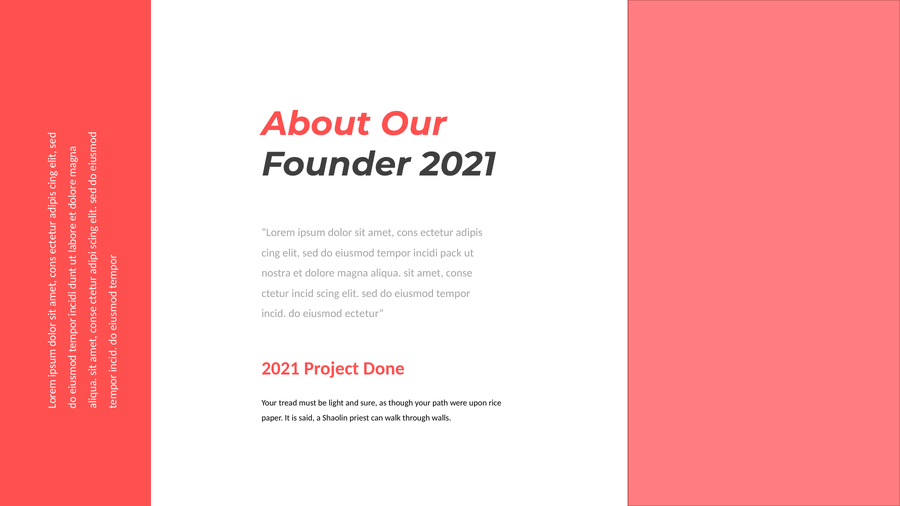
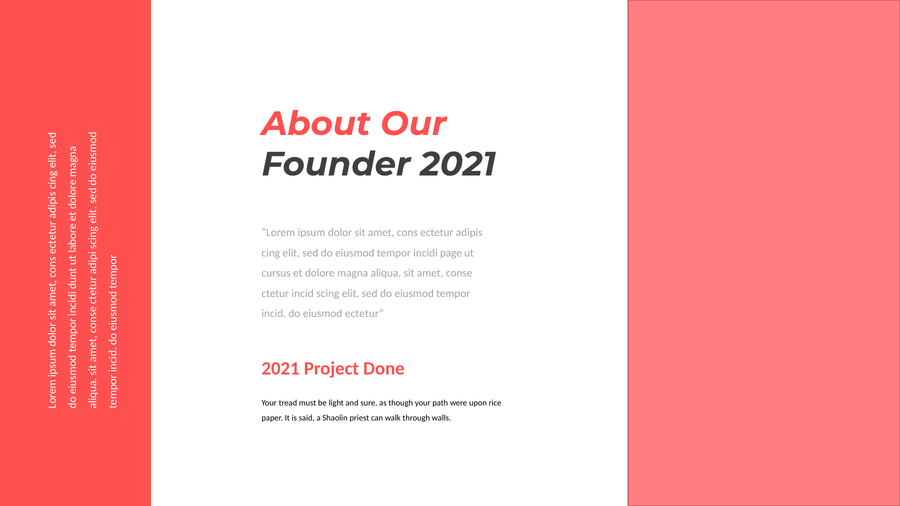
pack: pack -> page (451, 253)
nostra: nostra -> cursus (276, 273)
